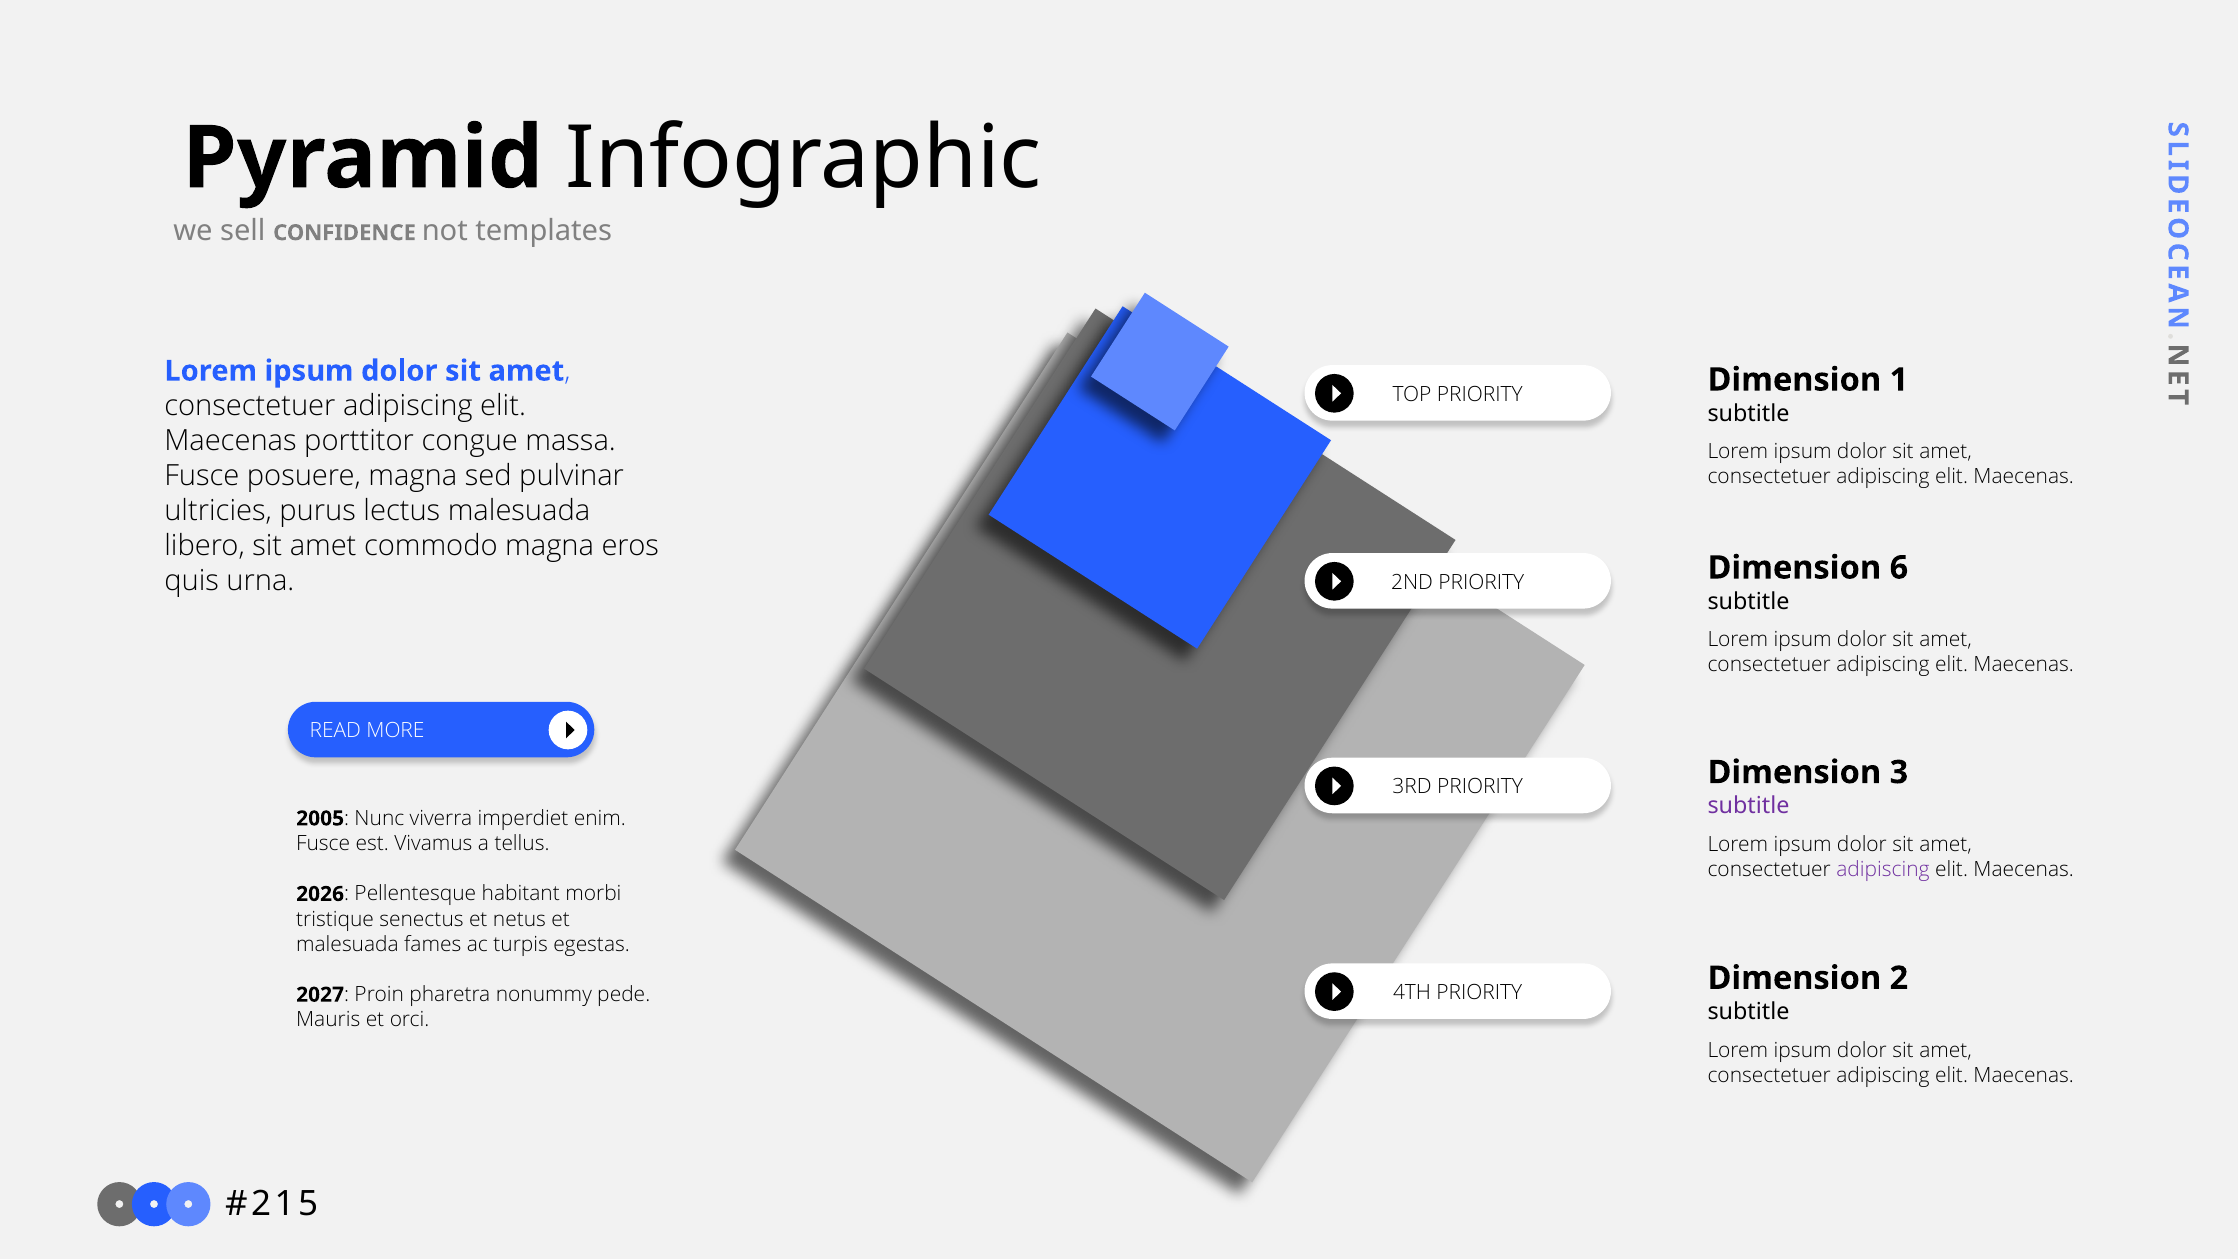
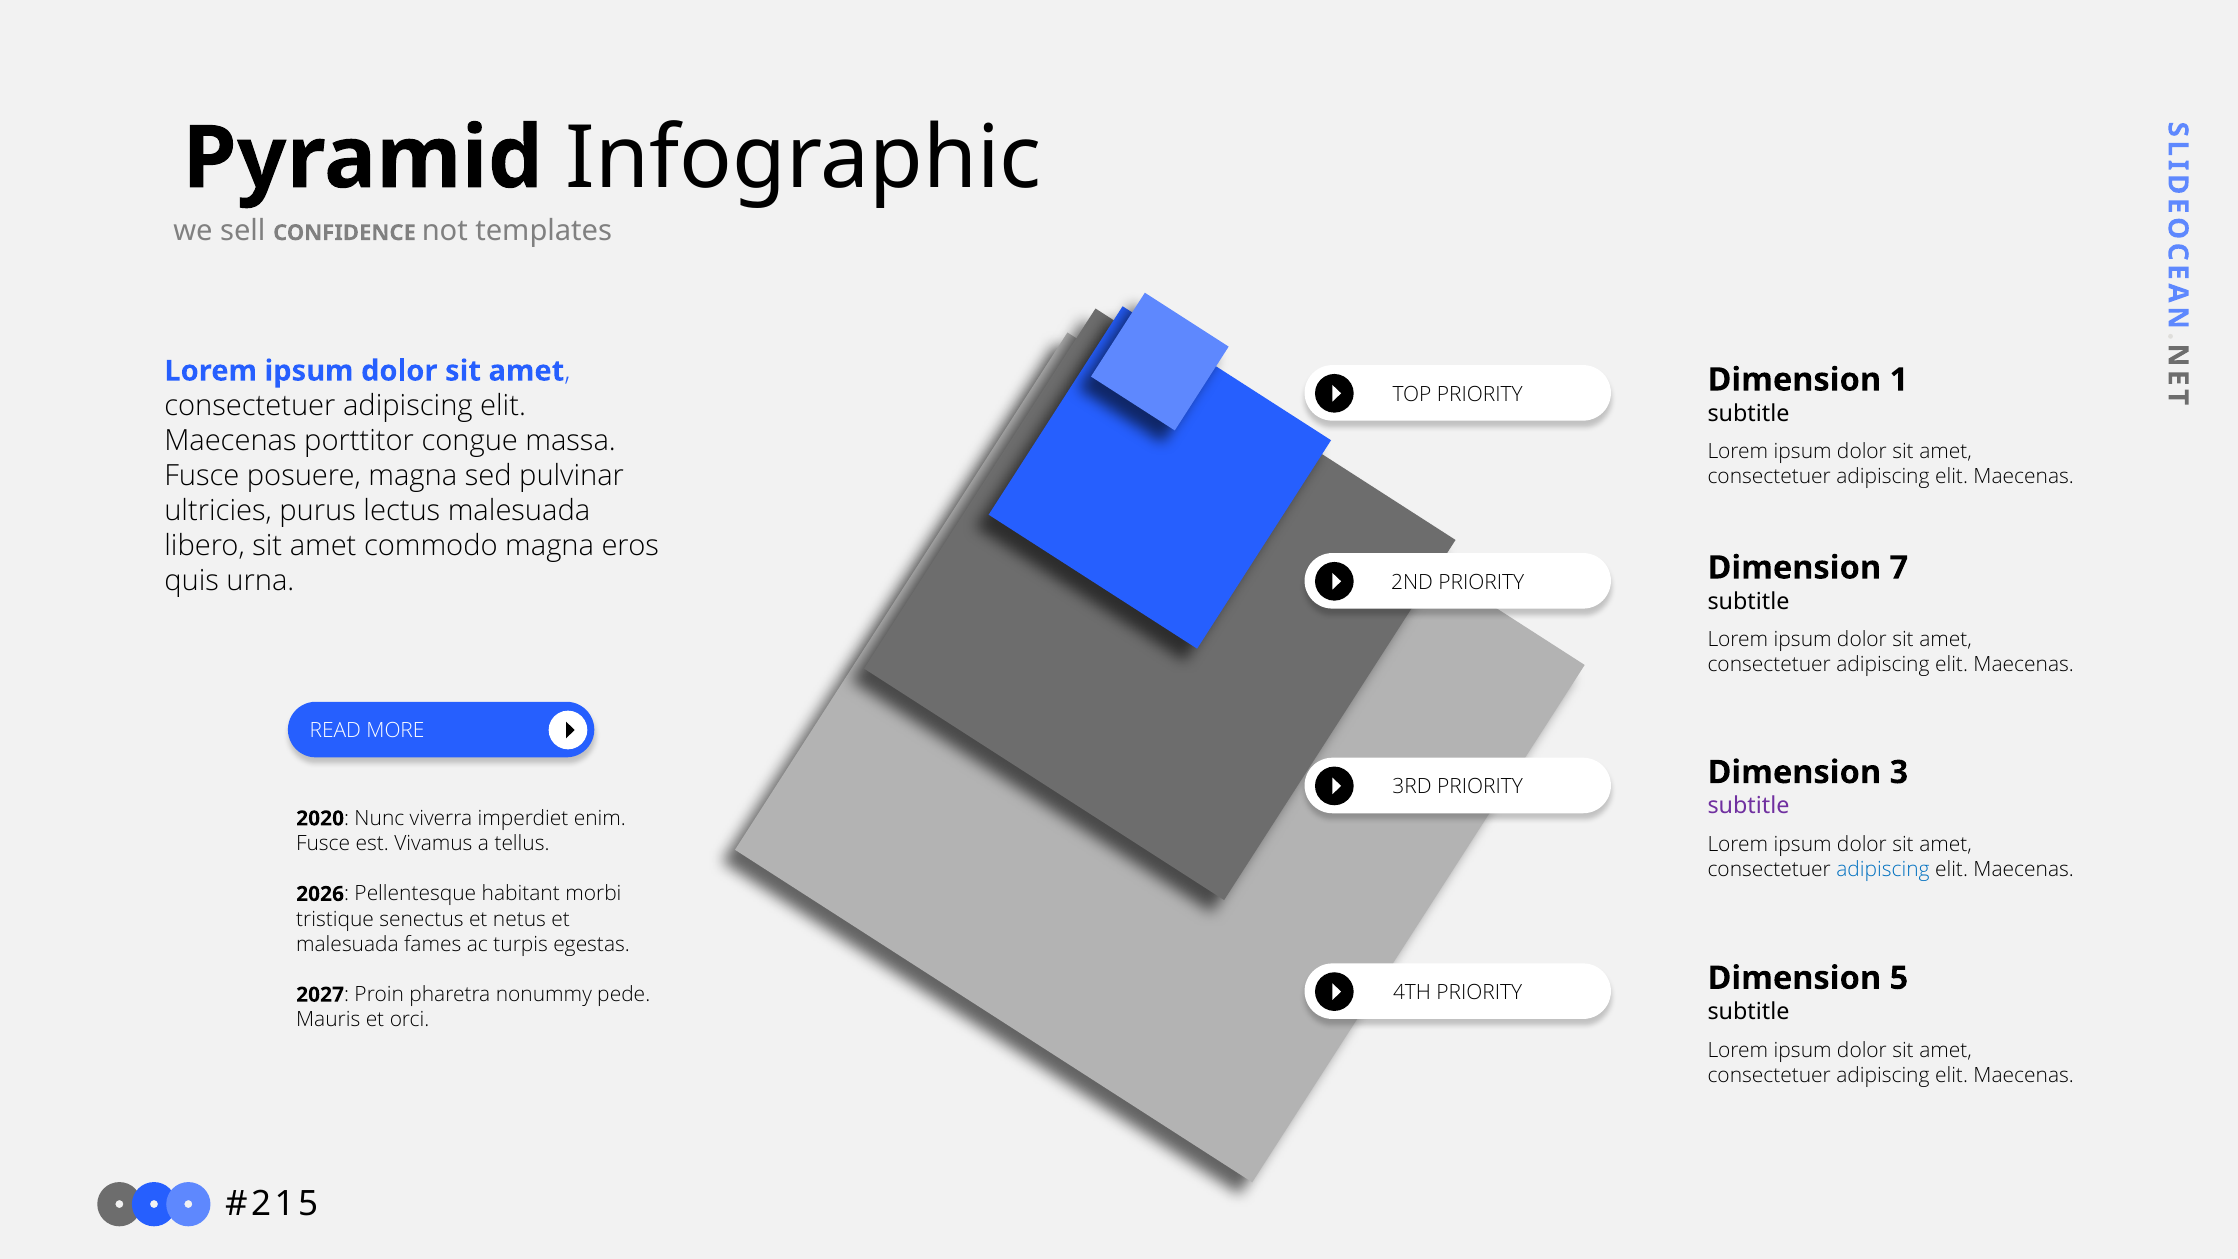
6: 6 -> 7 (1899, 568)
2005: 2005 -> 2020 (320, 818)
adipiscing colour: purple -> blue (1883, 870)
2: 2 -> 5 (1899, 978)
